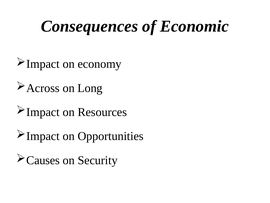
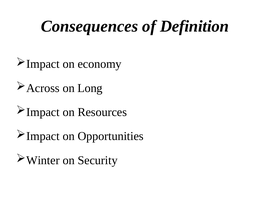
Economic: Economic -> Definition (194, 26)
Causes: Causes -> Winter (43, 160)
